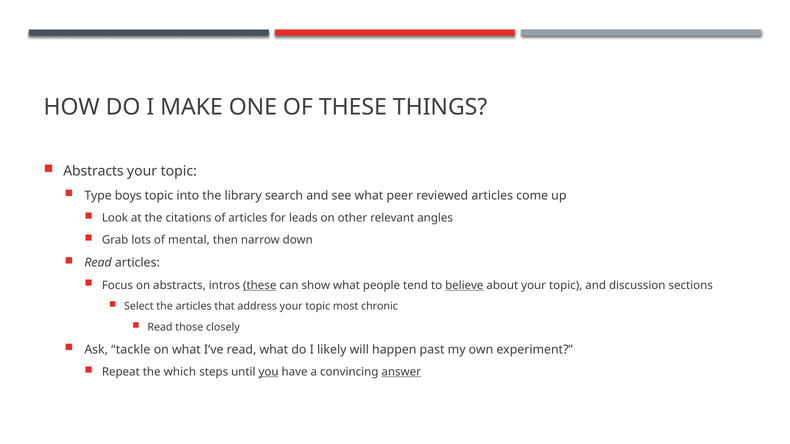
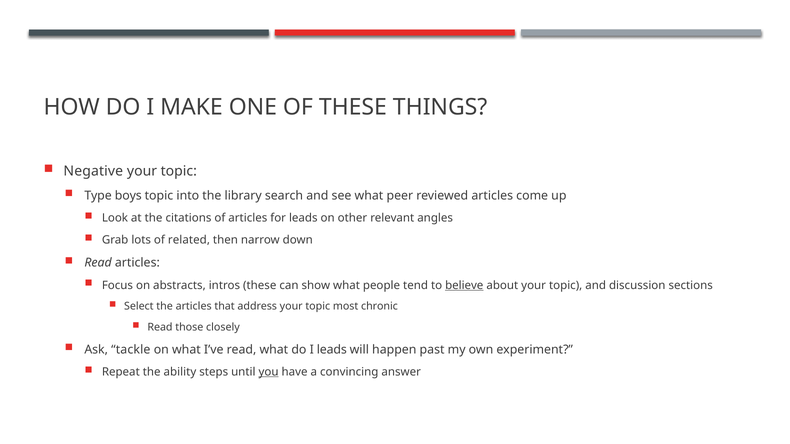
Abstracts: Abstracts -> Negative (93, 172)
mental: mental -> related (189, 240)
these underline: present -> none (260, 285)
I likely: likely -> leads (332, 350)
which: which -> ability (180, 372)
answer underline: present -> none (401, 372)
